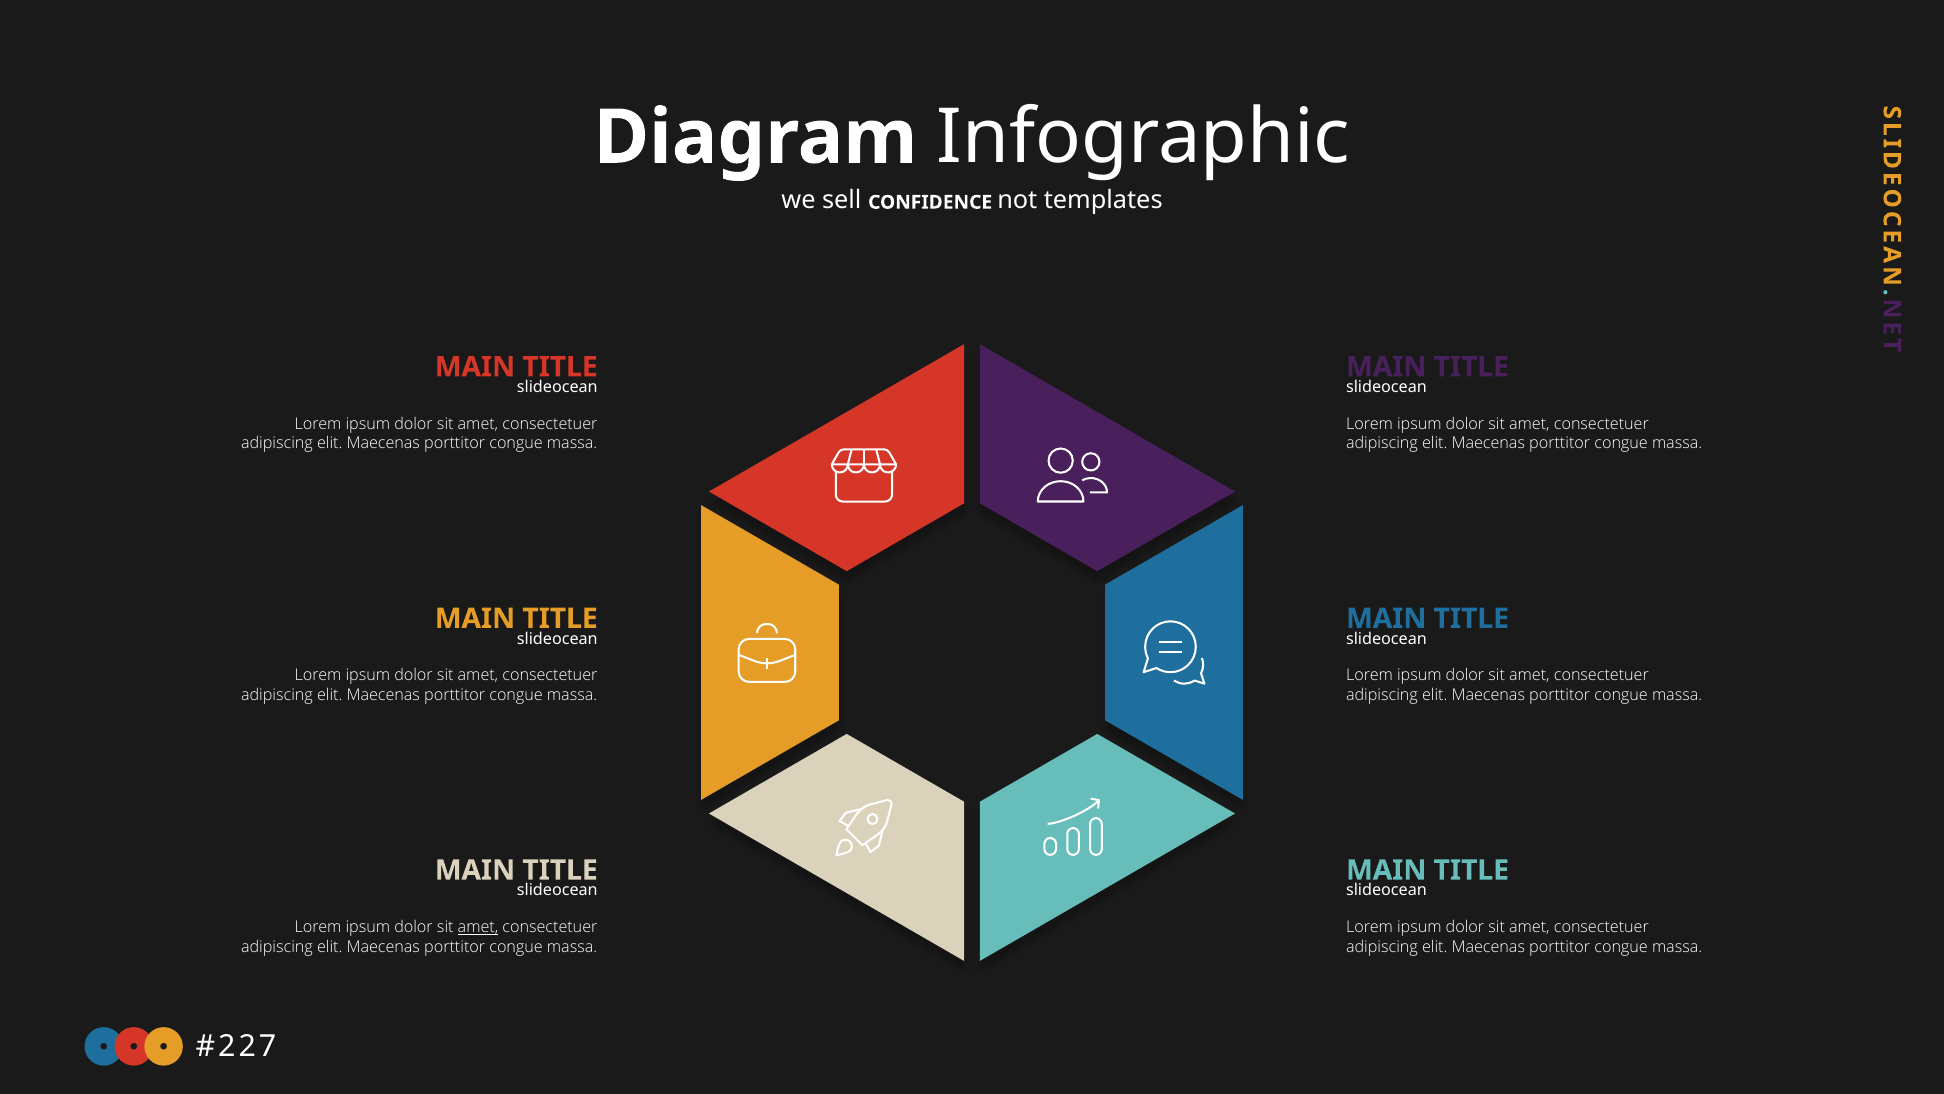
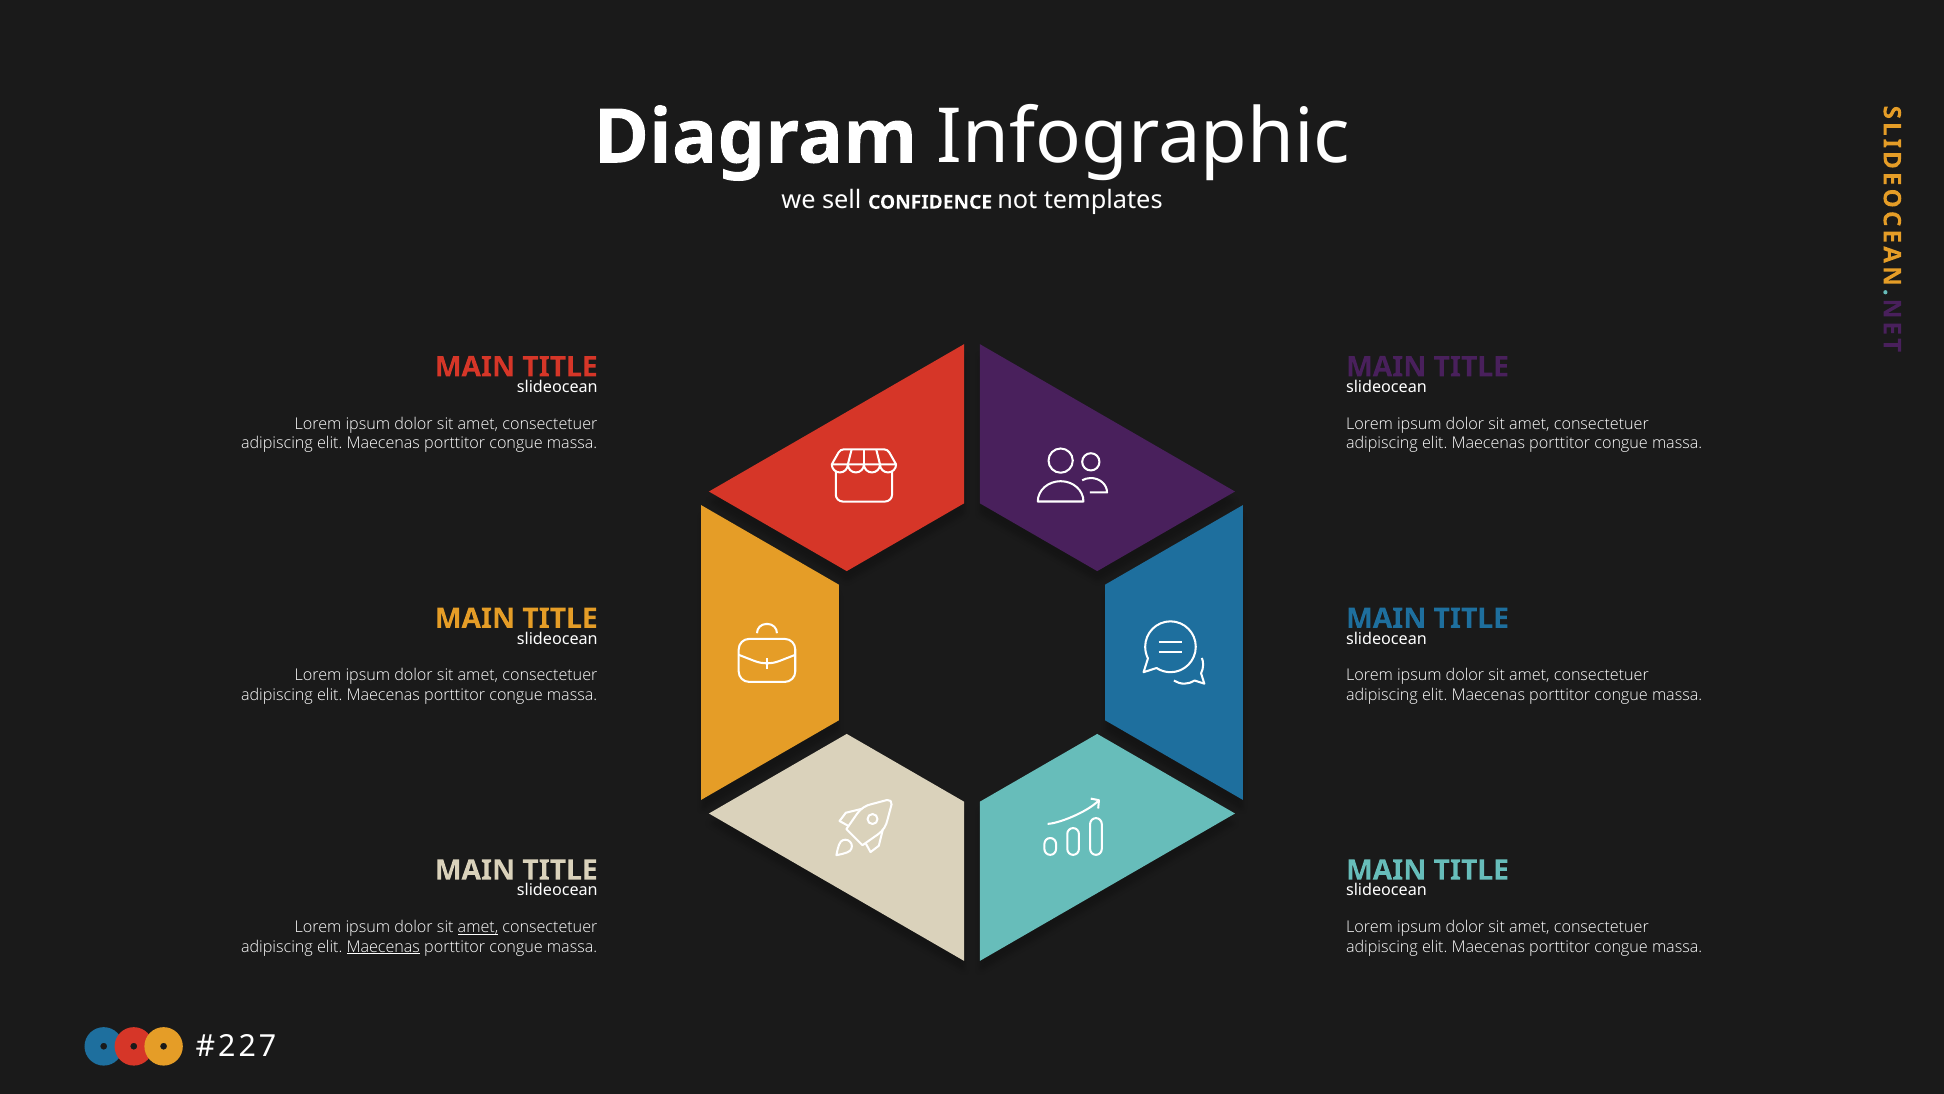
Maecenas underline: none -> present (383, 946)
